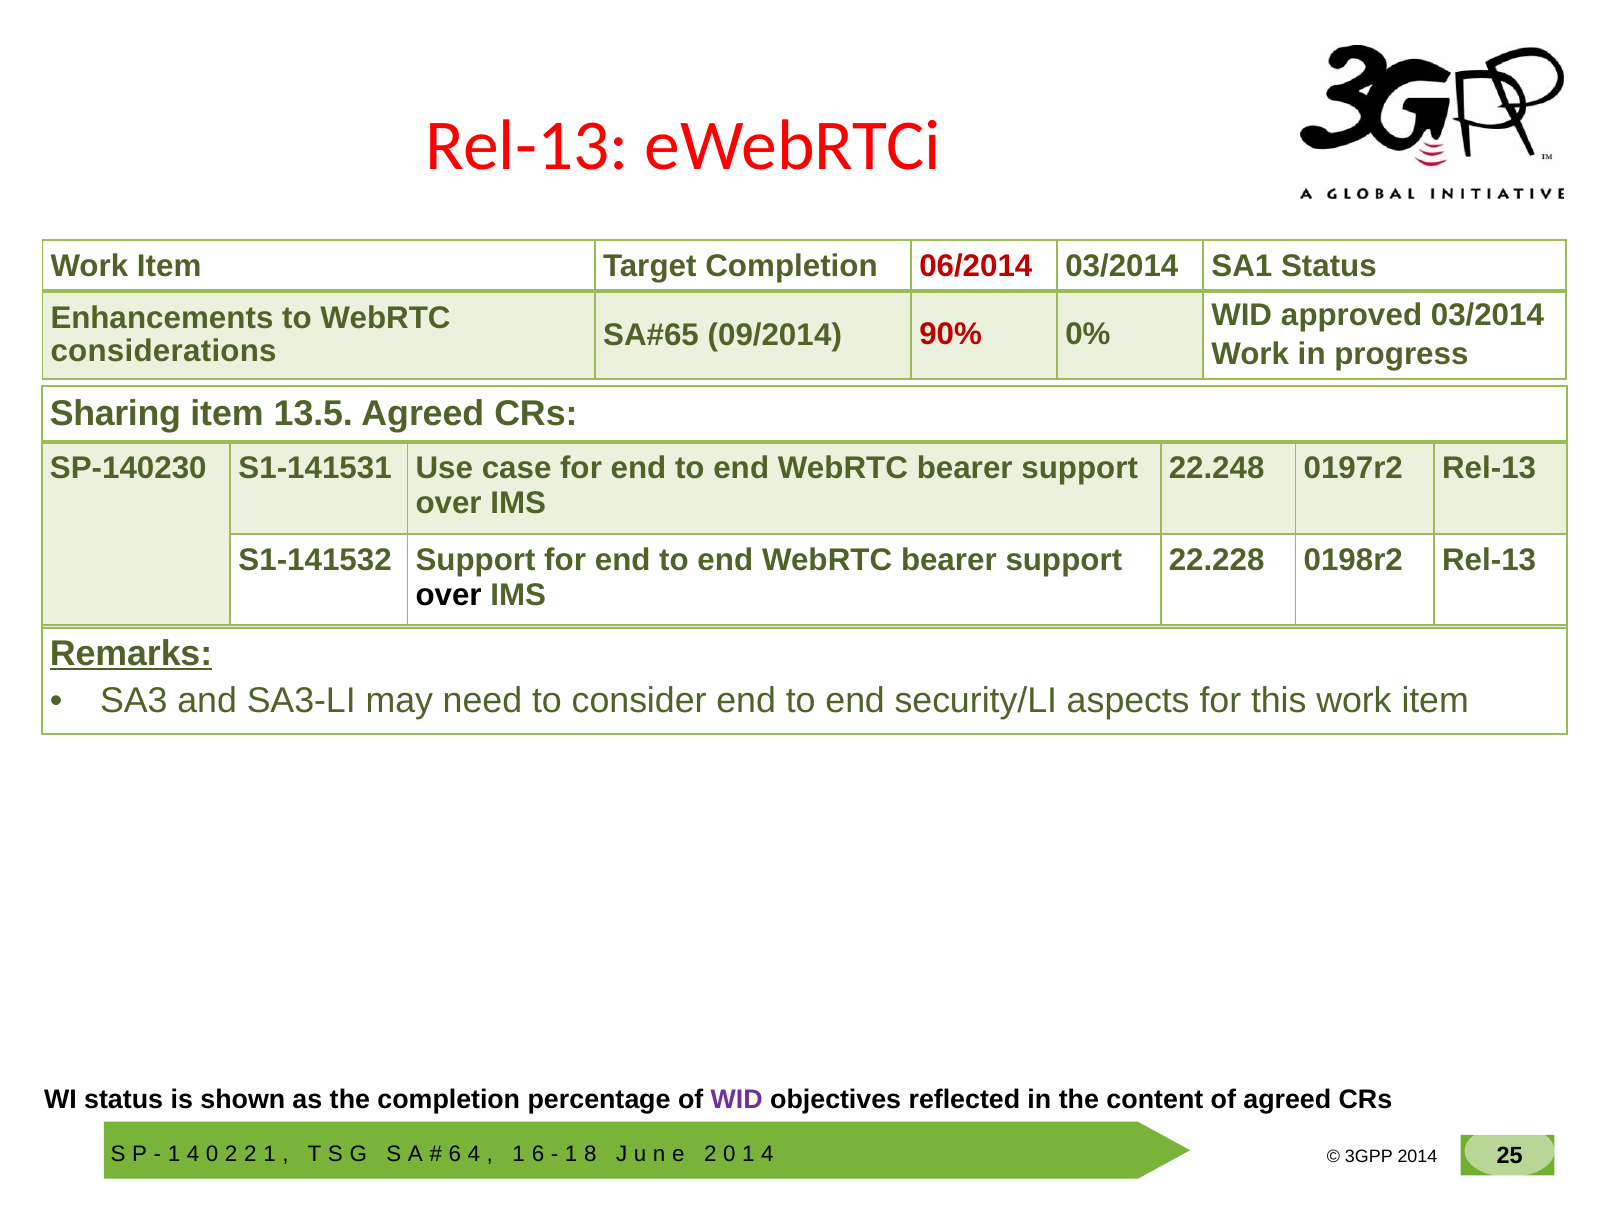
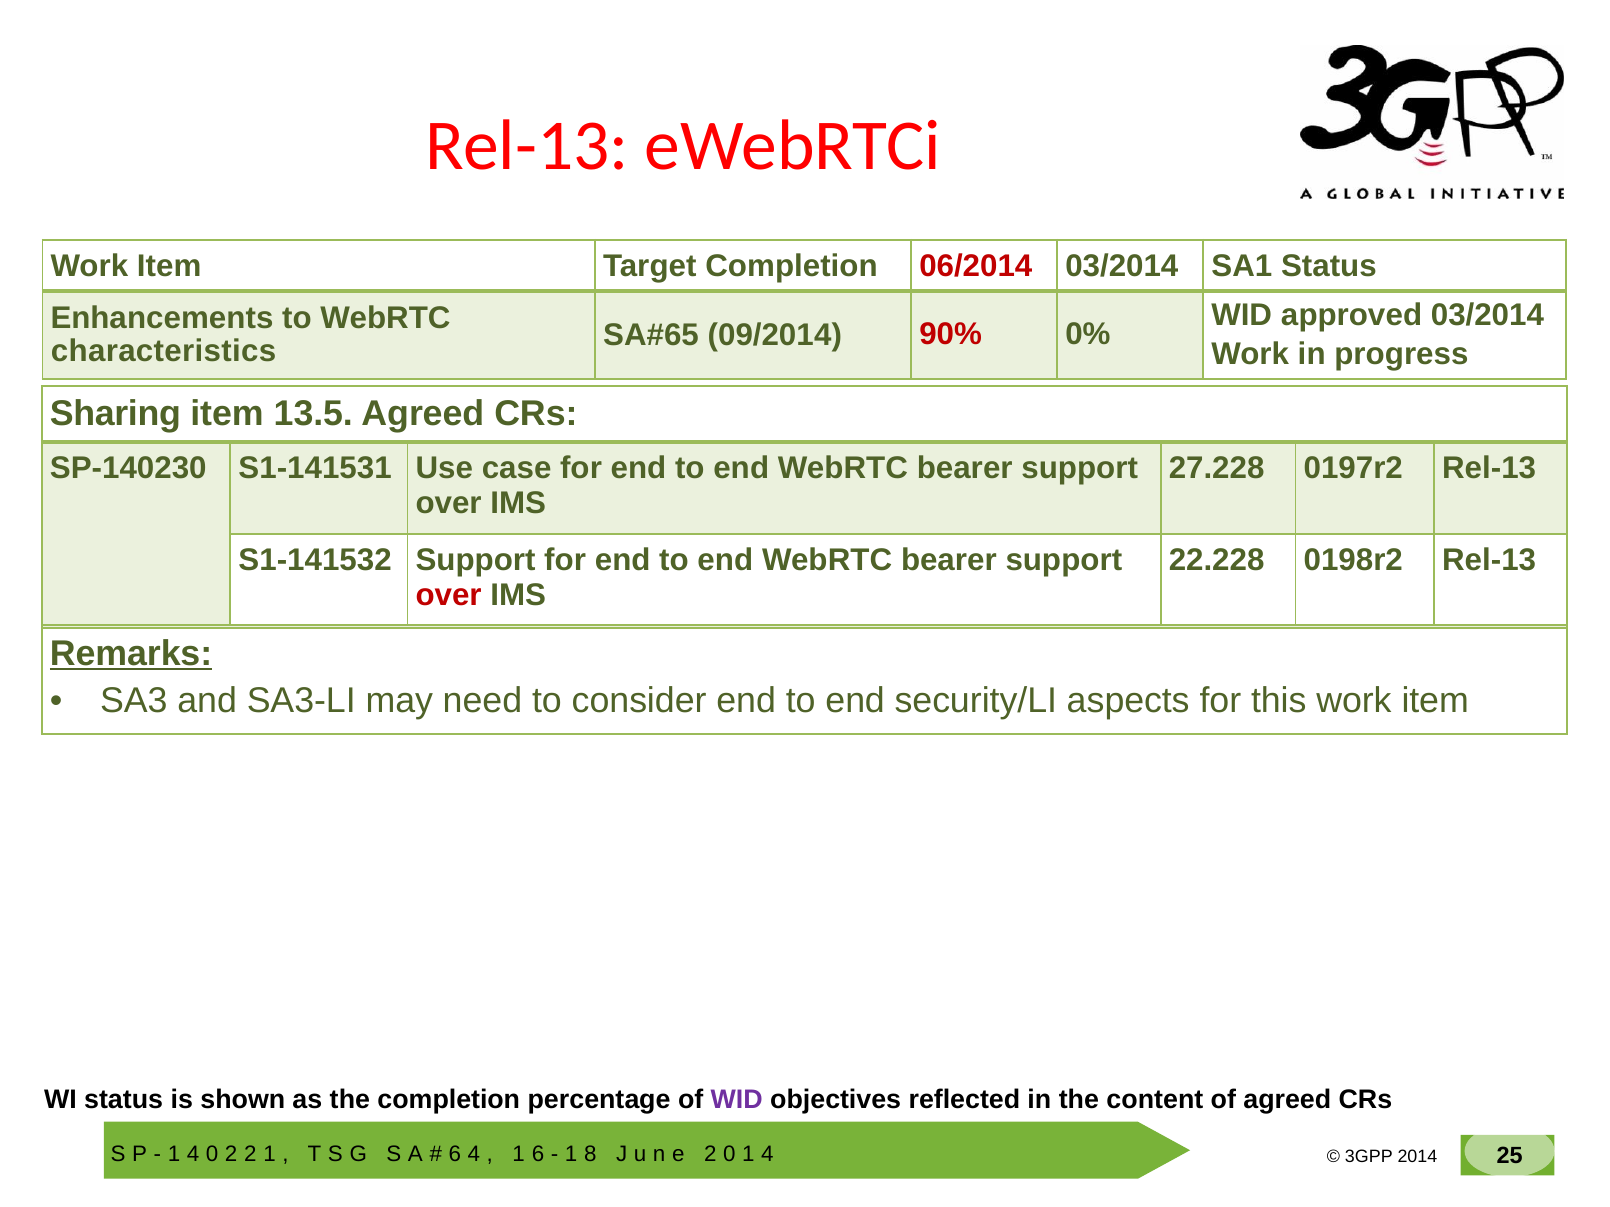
considerations: considerations -> characteristics (164, 351)
22.248: 22.248 -> 27.228 (1217, 469)
over colour: black -> red (449, 595)
